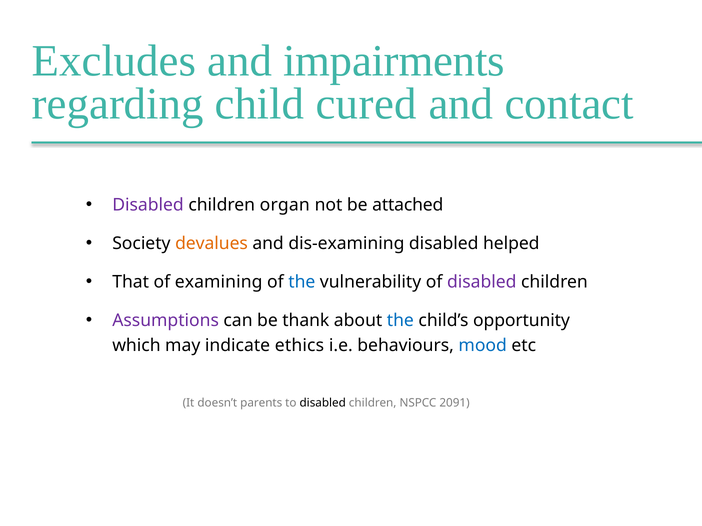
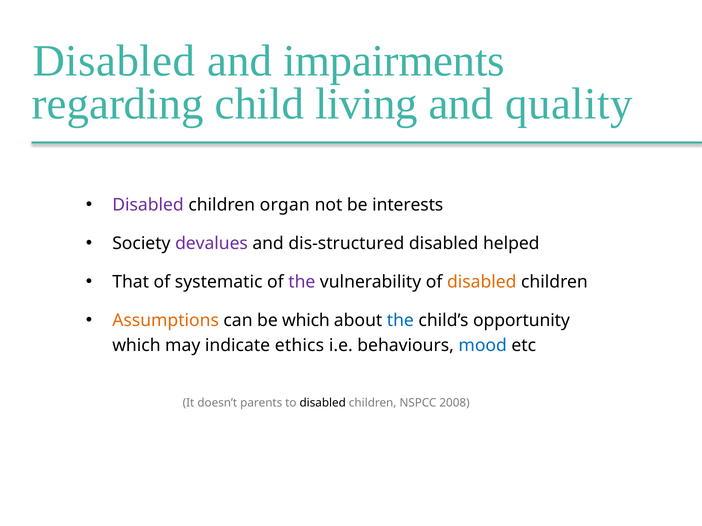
Excludes: Excludes -> Disabled (114, 61)
cured: cured -> living (367, 104)
contact: contact -> quality (569, 104)
attached: attached -> interests (408, 205)
devalues colour: orange -> purple (212, 244)
dis-examining: dis-examining -> dis-structured (346, 244)
examining: examining -> systematic (219, 282)
the colour: blue -> purple (302, 282)
disabled colour: purple -> orange (482, 282)
Assumptions colour: purple -> orange (166, 321)
be thank: thank -> which (306, 321)
2091: 2091 -> 2008 (455, 403)
